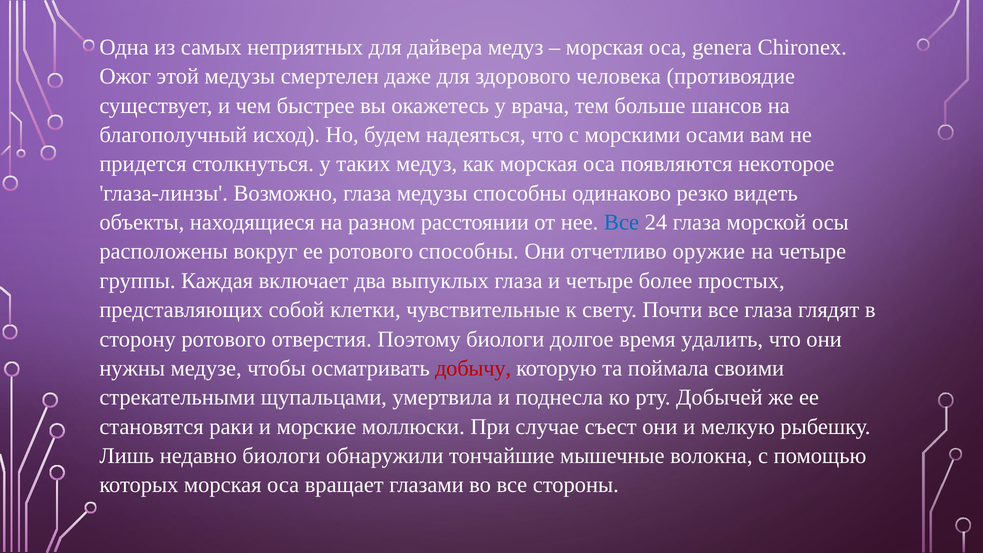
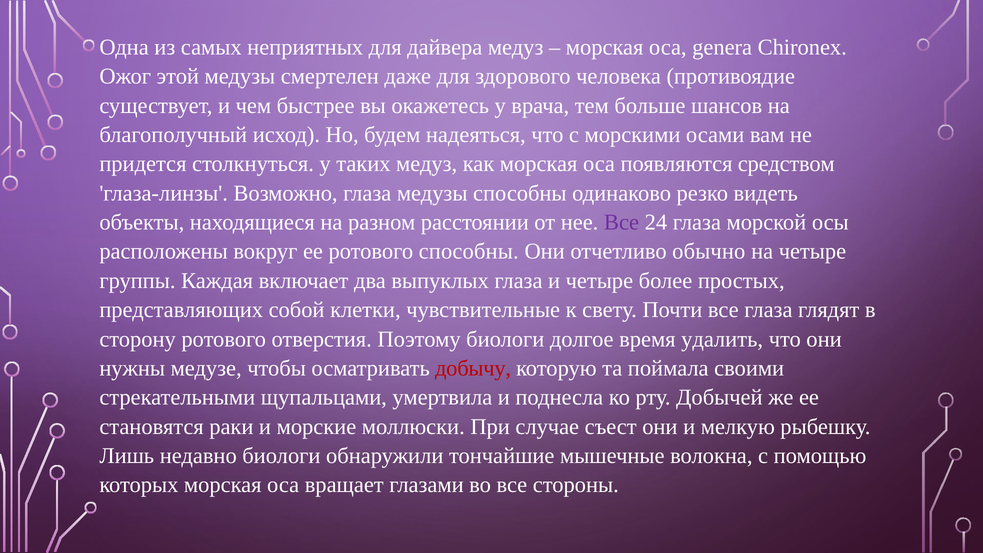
некоторое: некоторое -> средством (786, 164)
Все colour: blue -> purple (622, 222)
оружие: оружие -> обычно (709, 252)
